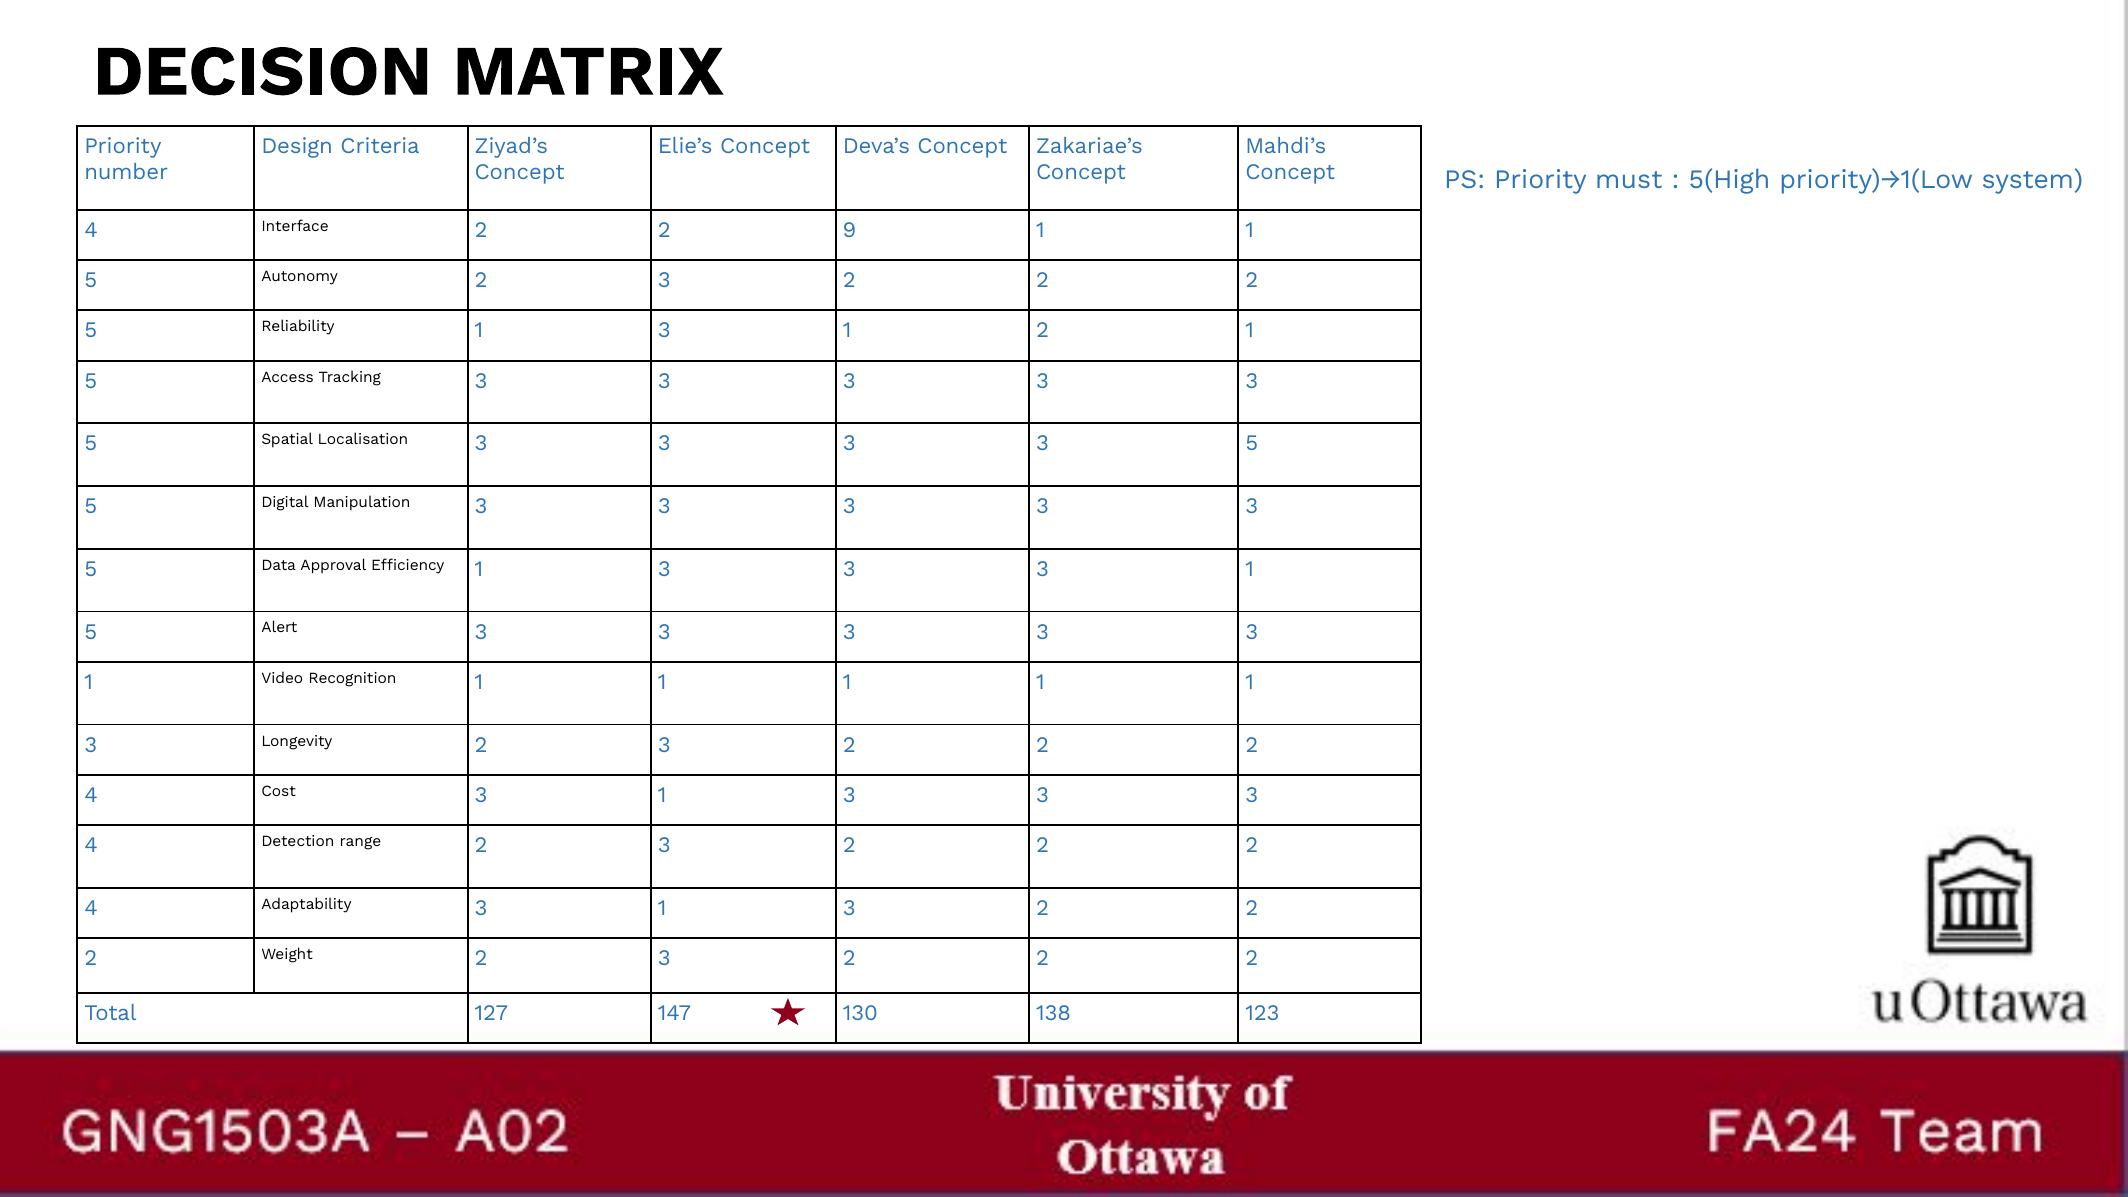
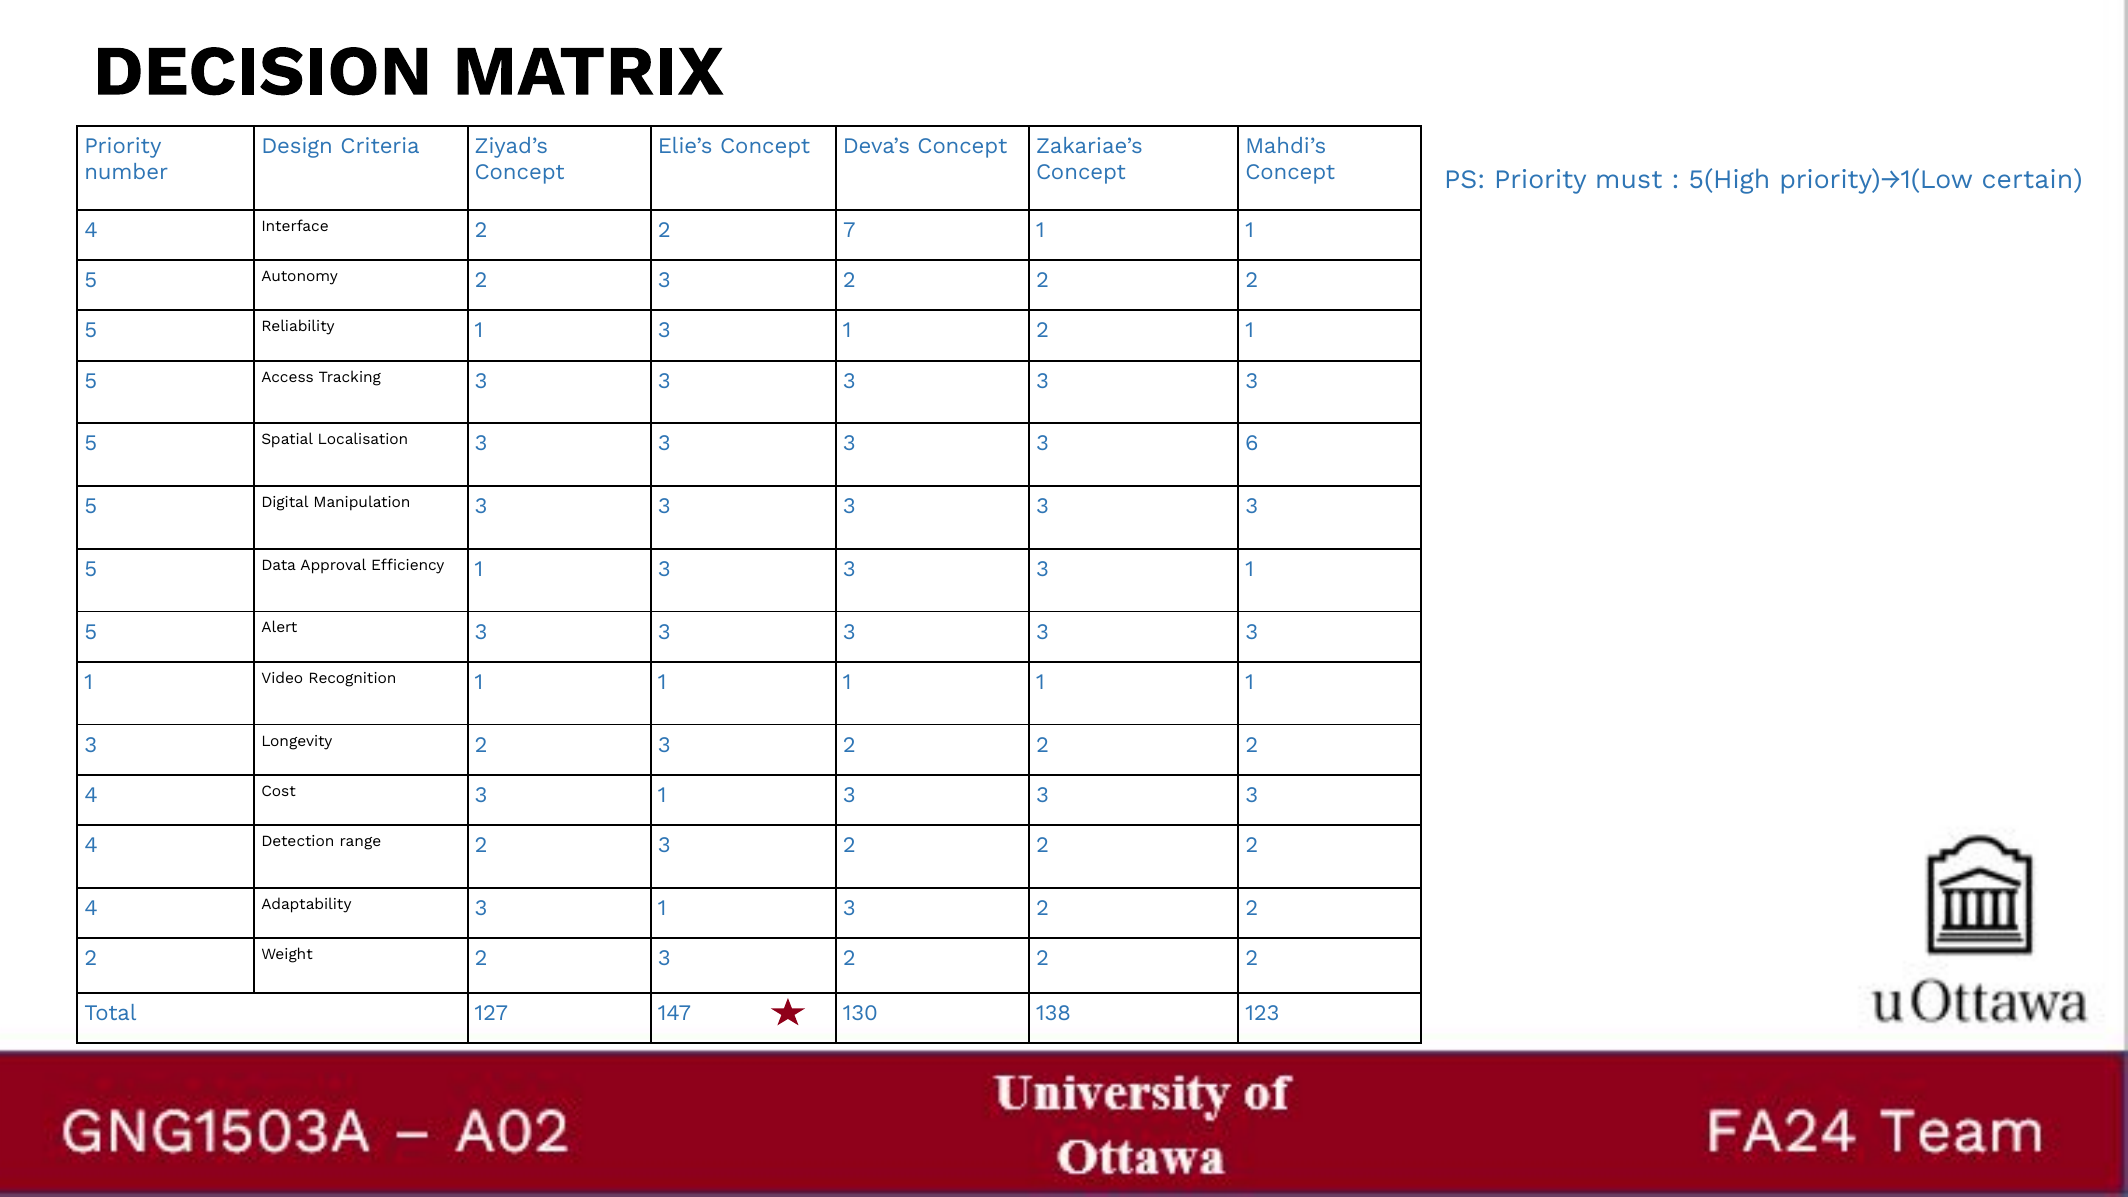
system: system -> certain (2032, 180)
9: 9 -> 7 (849, 230)
5: 5 -> 6 (1252, 444)
